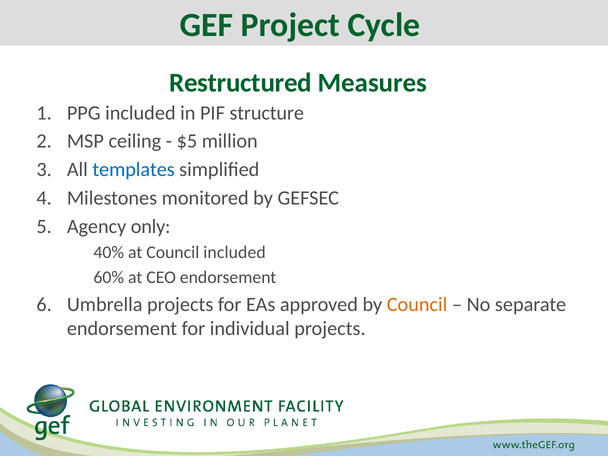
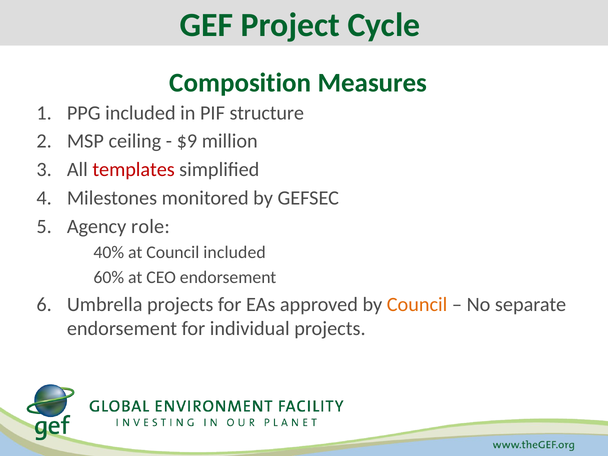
Restructured: Restructured -> Composition (240, 83)
$5: $5 -> $9 (187, 141)
templates colour: blue -> red (134, 170)
only: only -> role (150, 226)
